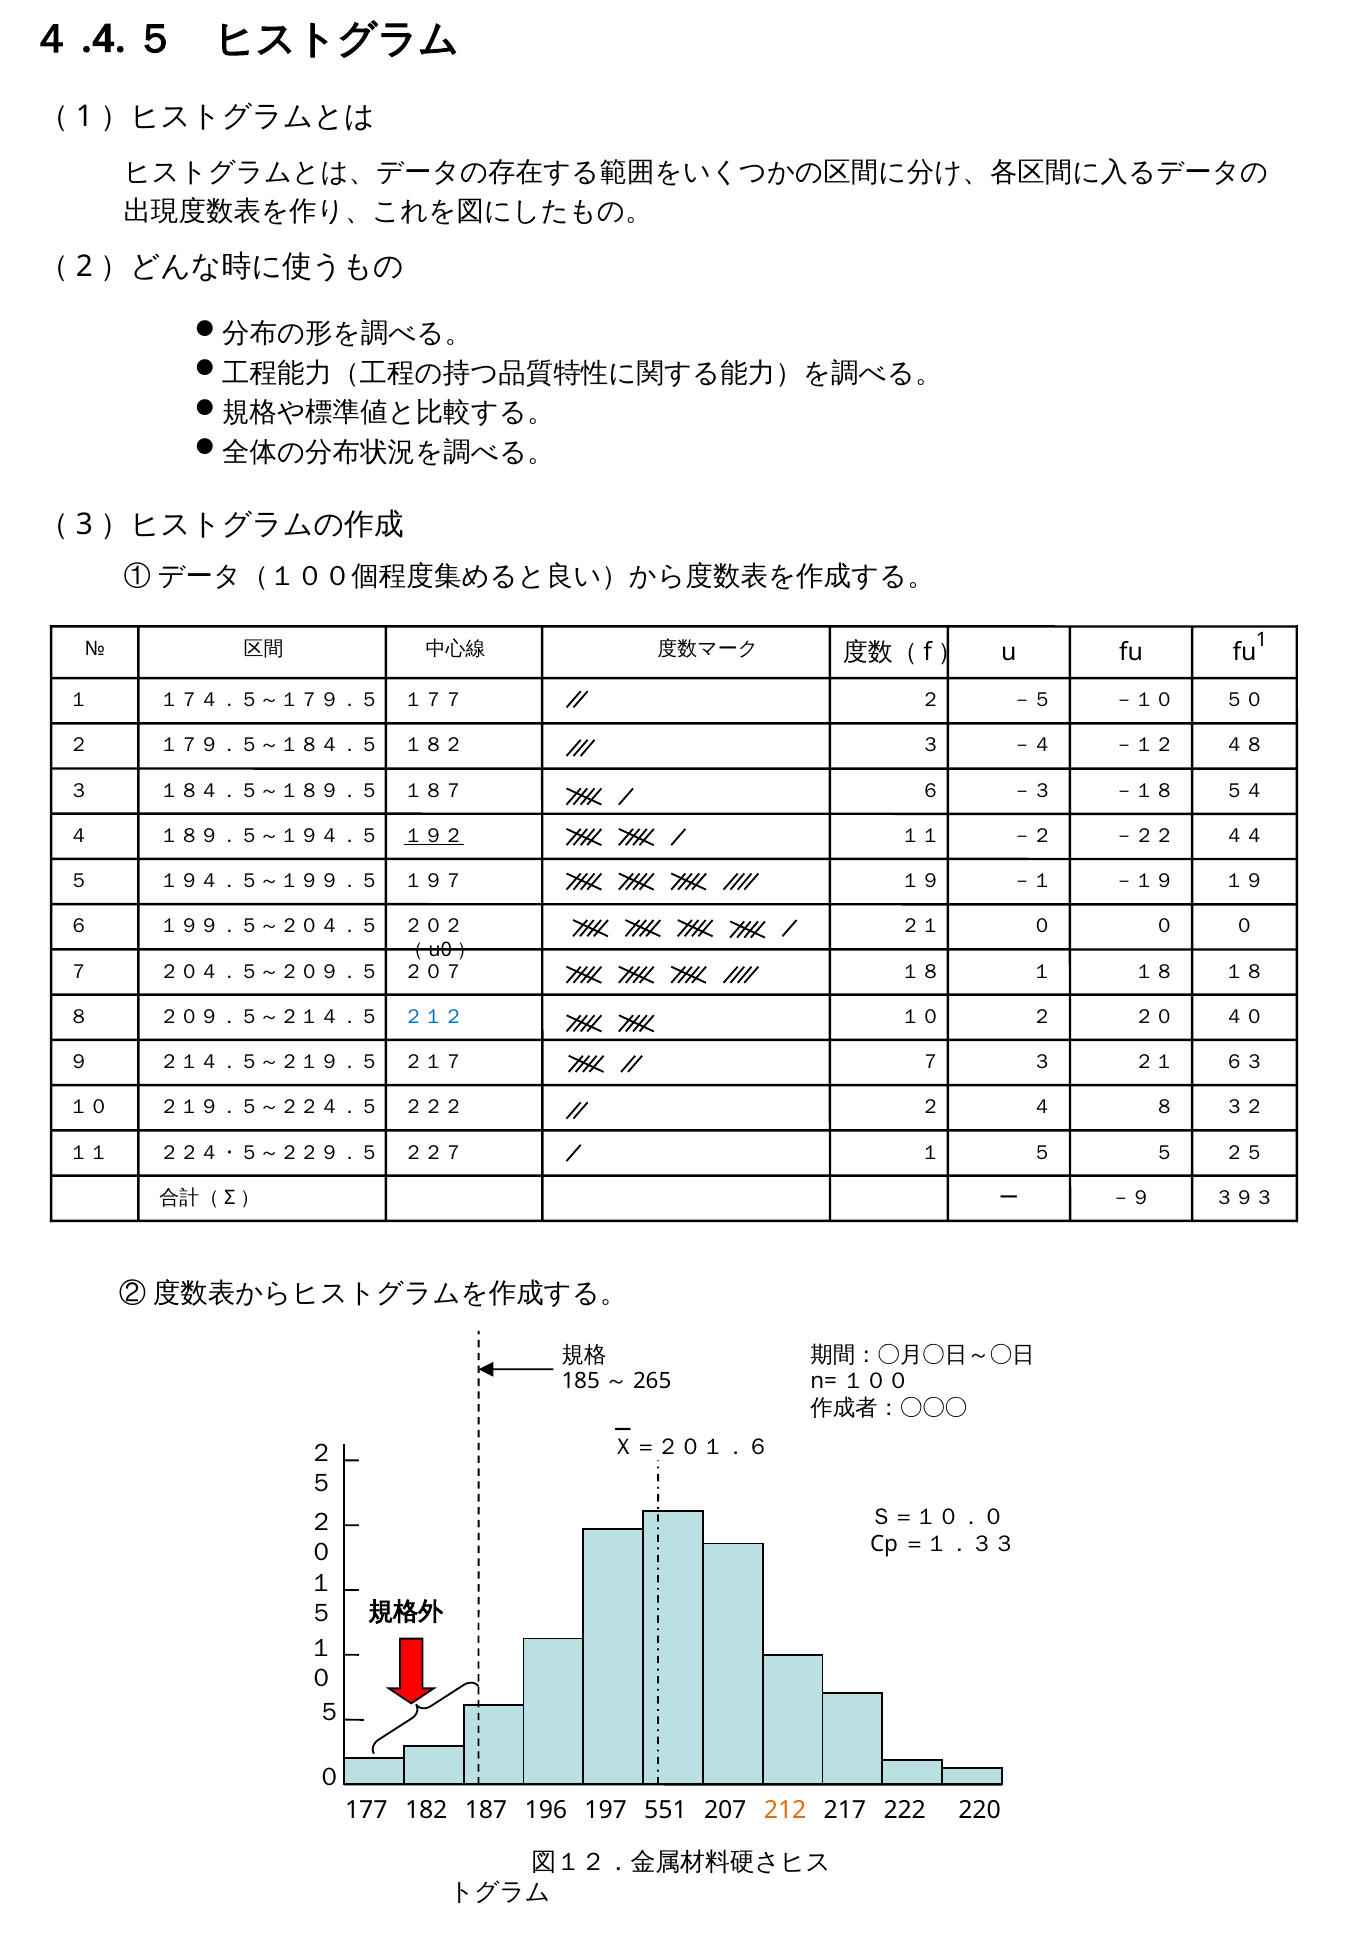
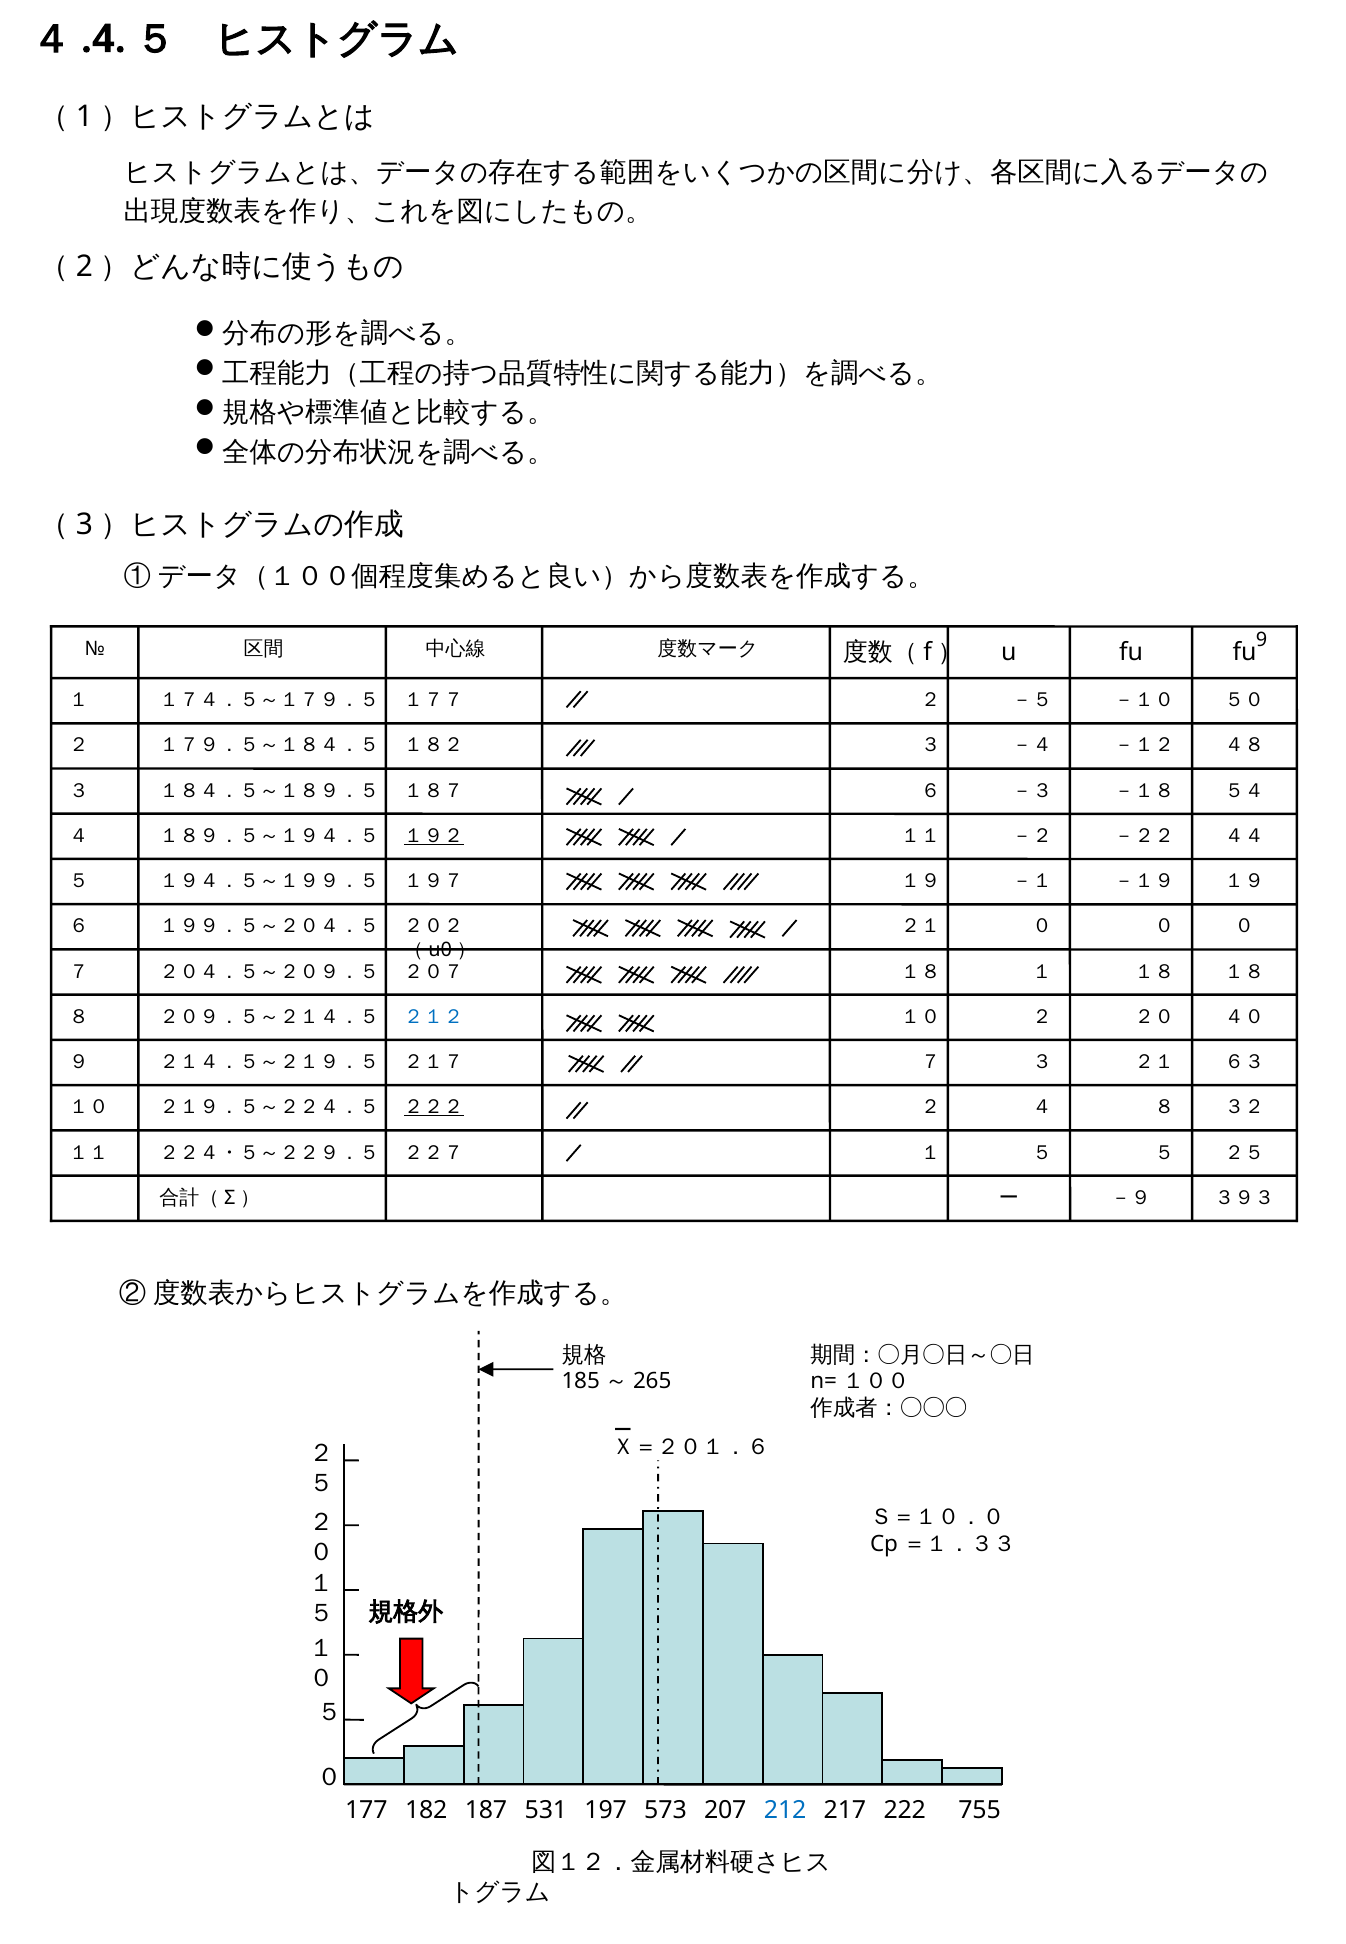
1: 1 -> 9 (1261, 640)
２２２ underline: none -> present (434, 1107)
196: 196 -> 531 (546, 1810)
551: 551 -> 573 (666, 1810)
212 colour: orange -> blue (785, 1810)
220: 220 -> 755 (980, 1810)
